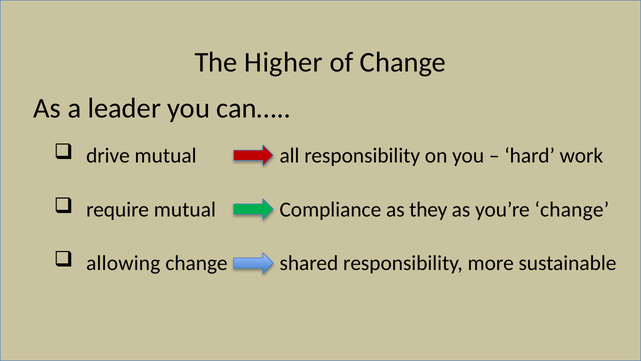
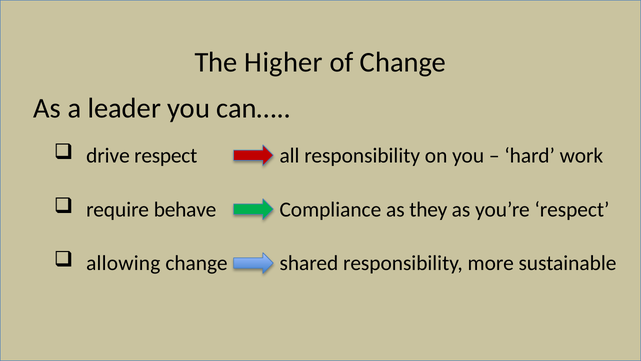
drive mutual: mutual -> respect (166, 155)
require mutual: mutual -> behave (185, 209)
you’re change: change -> respect (572, 209)
